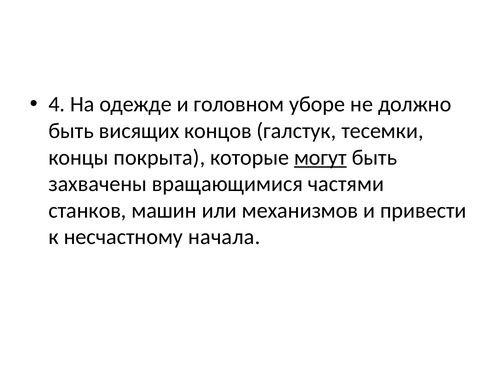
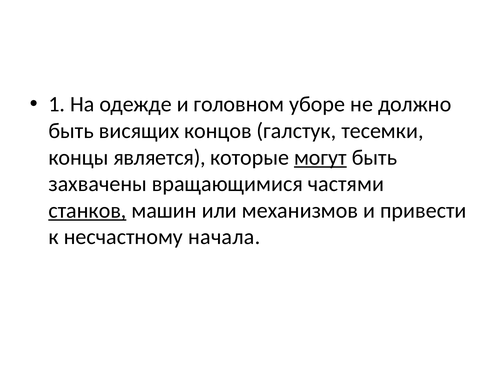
4: 4 -> 1 (57, 104)
покрыта: покрыта -> является (160, 157)
станков underline: none -> present (87, 210)
